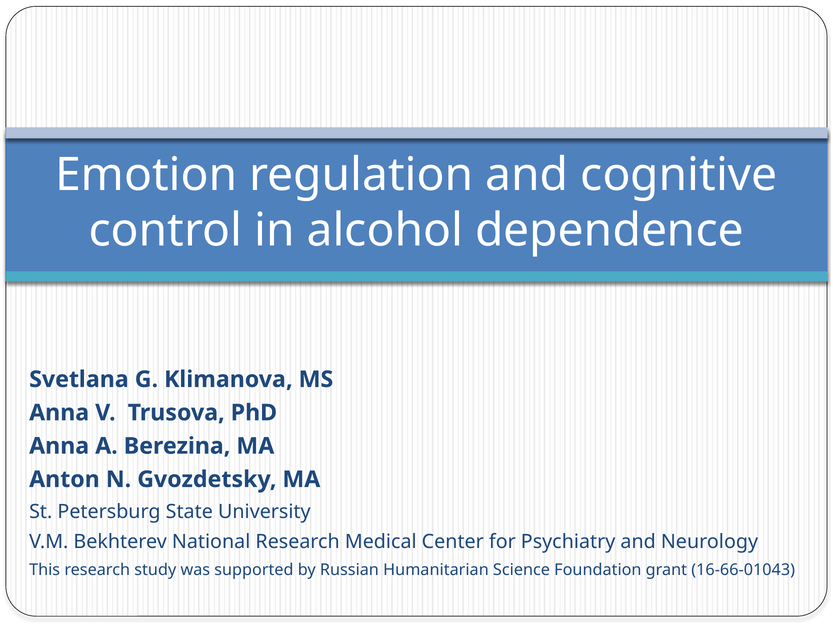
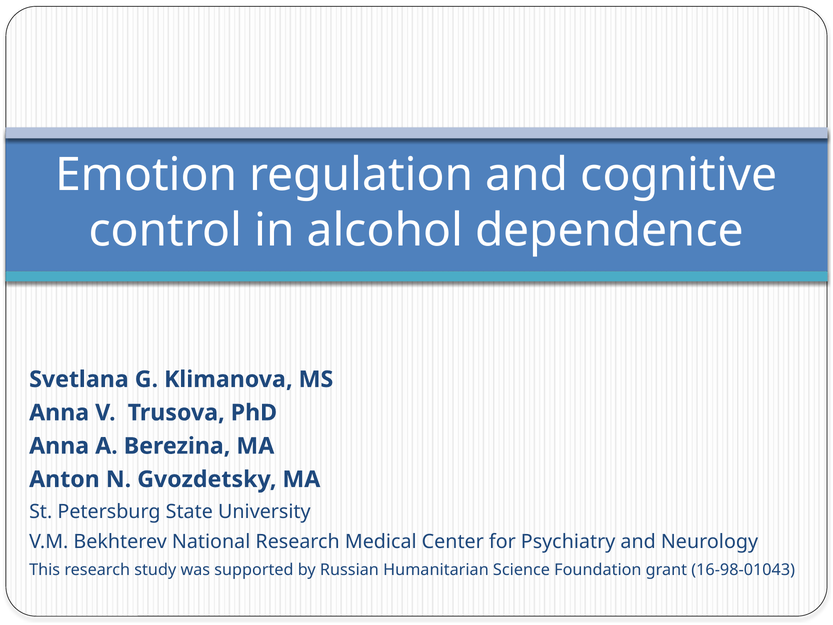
16-66-01043: 16-66-01043 -> 16-98-01043 (743, 570)
